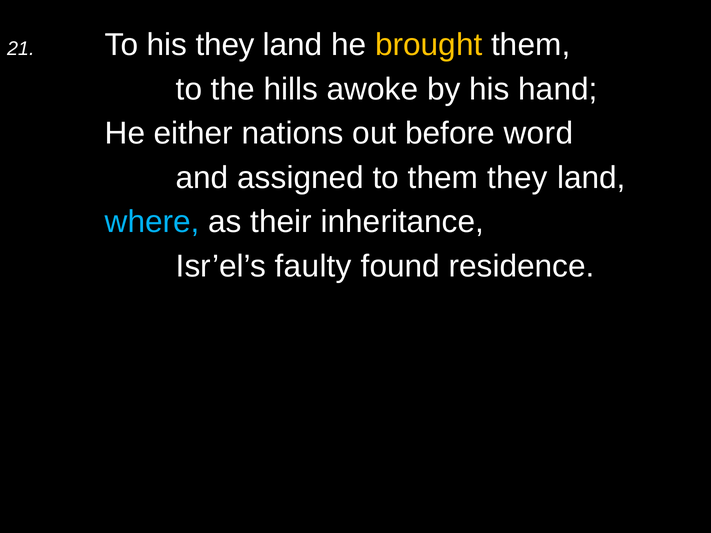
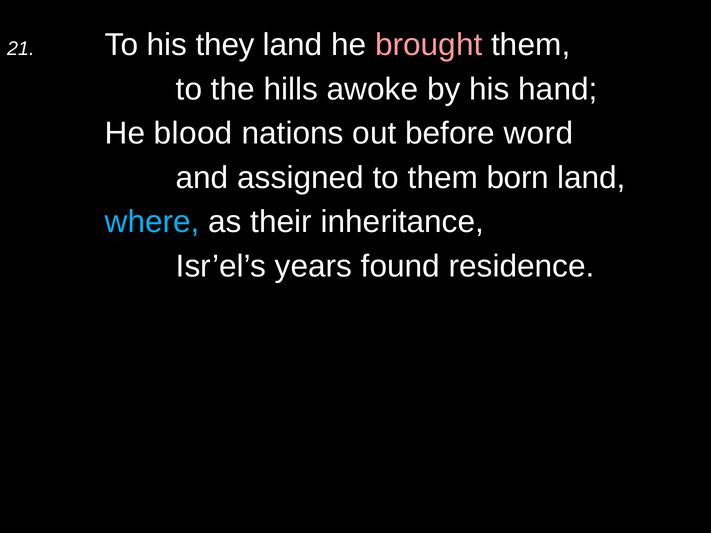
brought colour: yellow -> pink (429, 45)
either: either -> blood (193, 133)
them they: they -> born (518, 178)
faulty: faulty -> years (313, 266)
